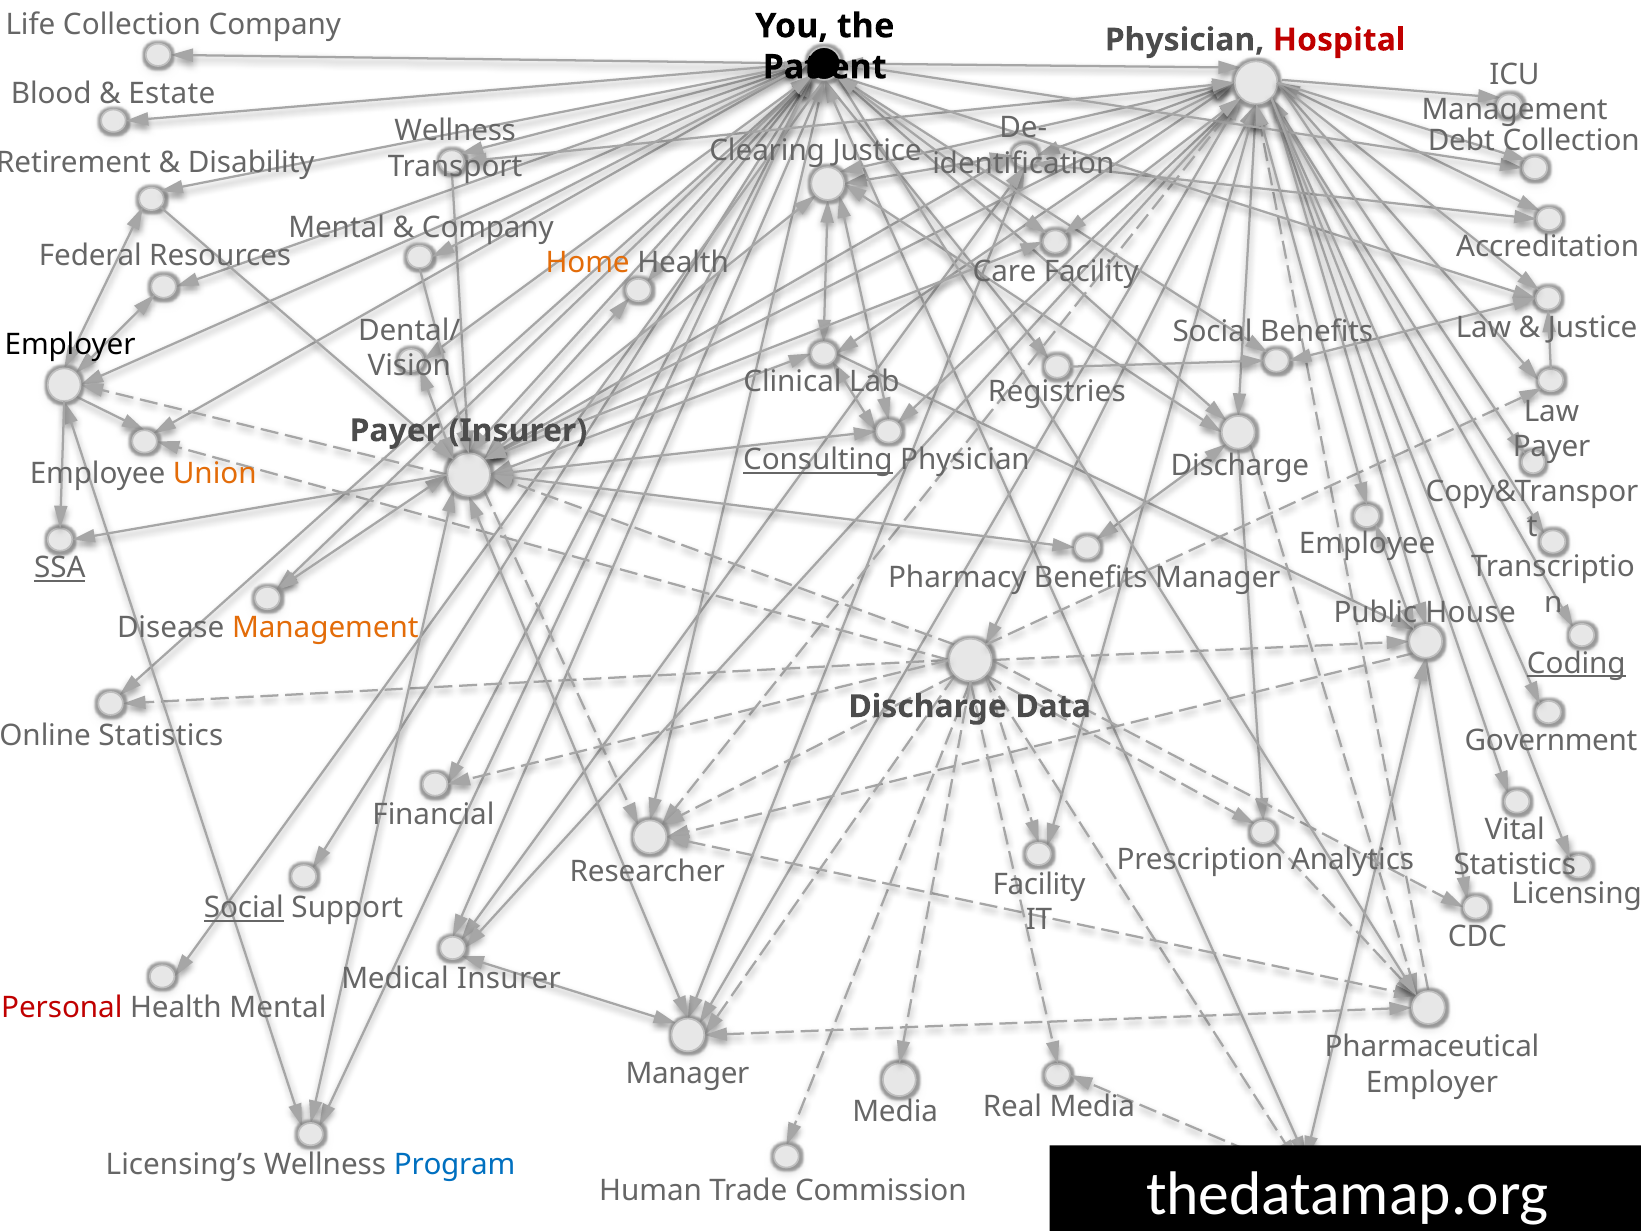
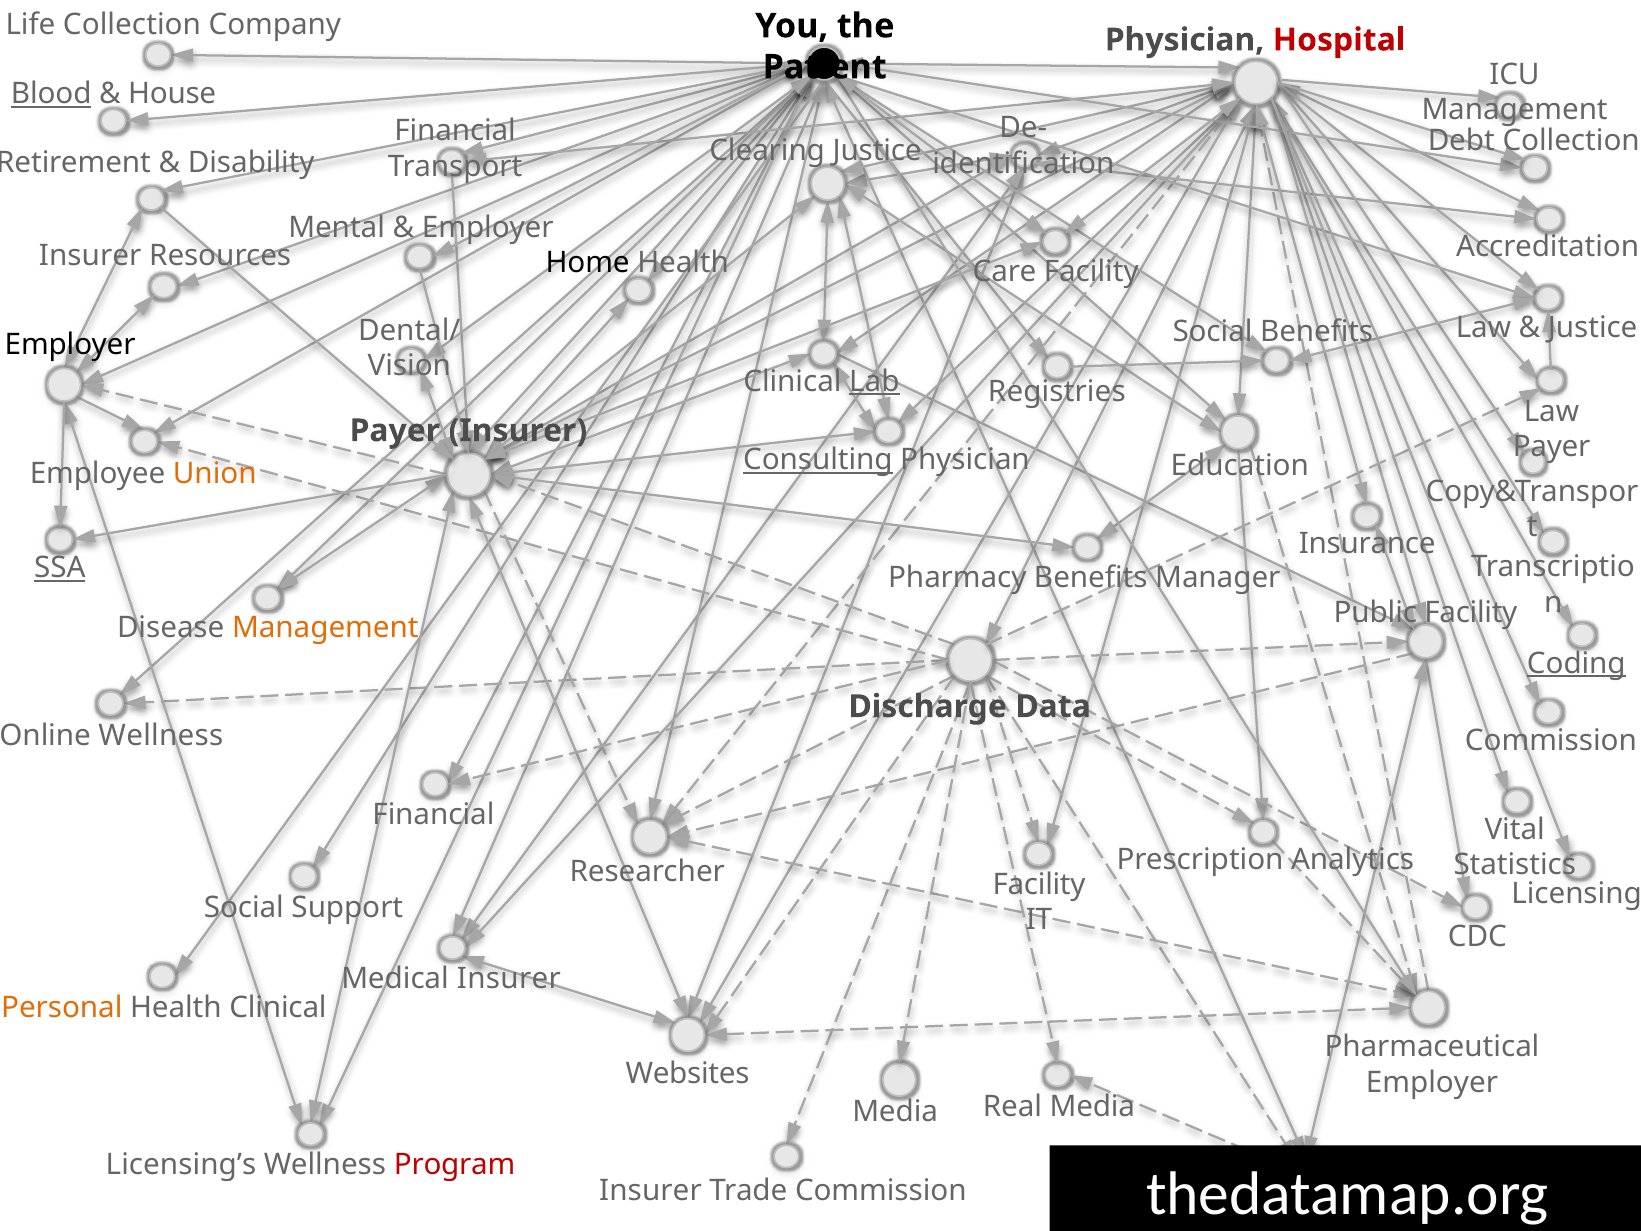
Blood underline: none -> present (51, 94)
Estate: Estate -> House (172, 94)
Wellness: Wellness -> Financial (455, 131)
Company: Company -> Employer (488, 227)
Federal: Federal -> Insurer (90, 256)
Home colour: orange -> black (588, 263)
Lab underline: none -> present (874, 382)
Discharge: Discharge -> Education (1240, 466)
Employee: Employee -> Insurance (1367, 544)
Public House: House -> Facility (1471, 612)
Online Statistics: Statistics -> Wellness (161, 735)
Government: Government -> Commission (1551, 741)
Social underline: present -> none (244, 908)
Personal colour: red -> orange (62, 1008)
Health Mental: Mental -> Clinical (278, 1008)
Manager: Manager -> Websites (687, 1074)
Program colour: blue -> red (455, 1165)
Human: Human -> Insurer (650, 1191)
